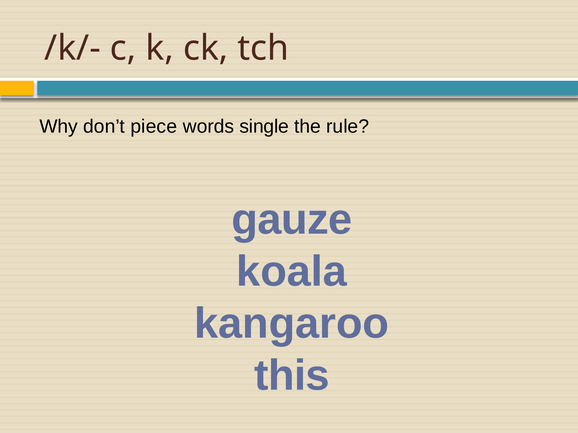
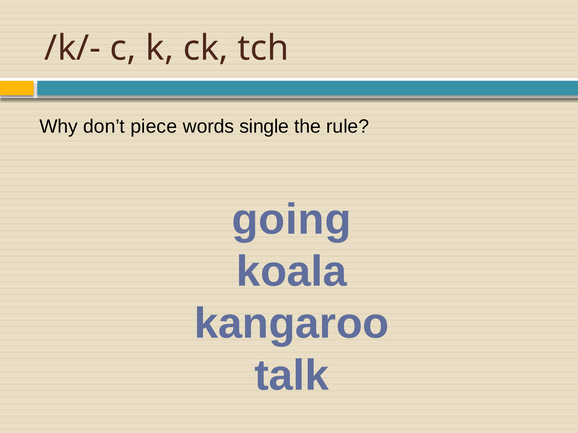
gauze: gauze -> going (291, 220)
this: this -> talk (292, 376)
